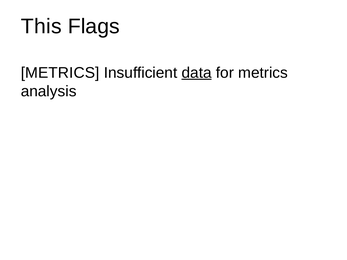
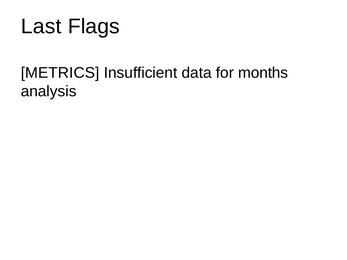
This: This -> Last (41, 26)
data underline: present -> none (197, 73)
for metrics: metrics -> months (263, 73)
